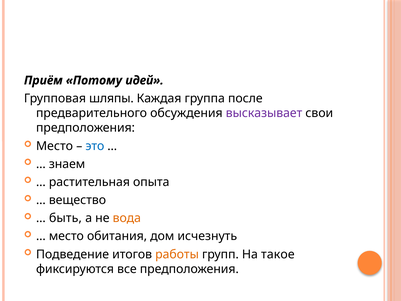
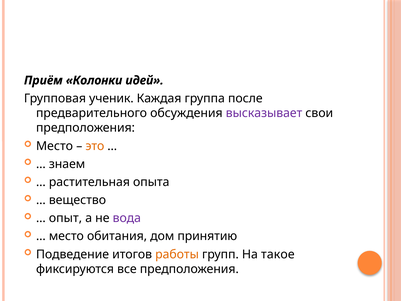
Потому: Потому -> Колонки (94, 80)
шляпы: шляпы -> ученик (111, 98)
это colour: blue -> orange (95, 146)
быть: быть -> опыт (65, 218)
вода colour: orange -> purple (127, 218)
исчезнуть: исчезнуть -> принятию (207, 236)
